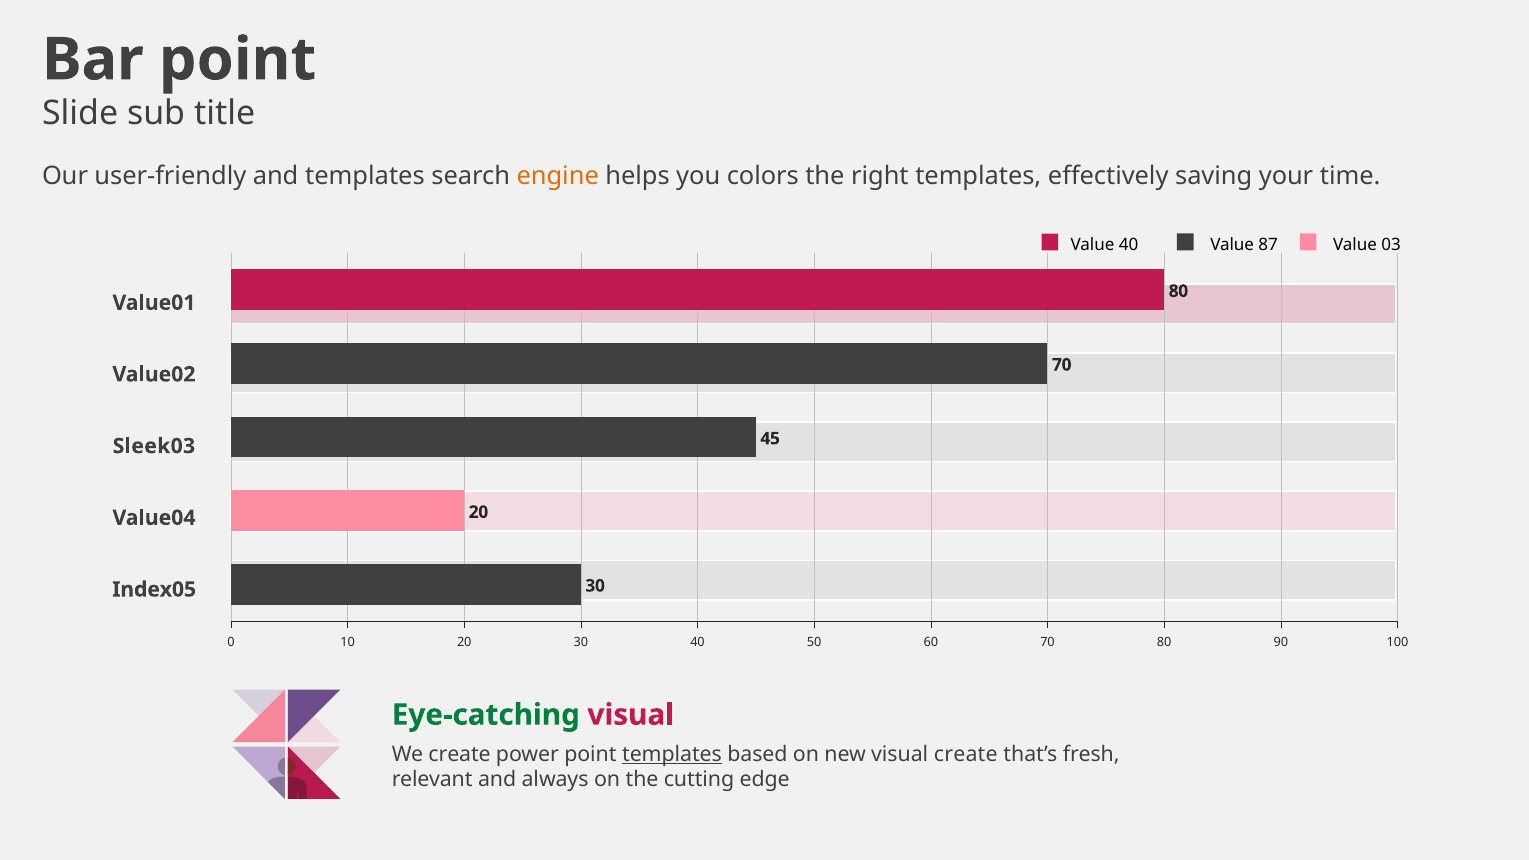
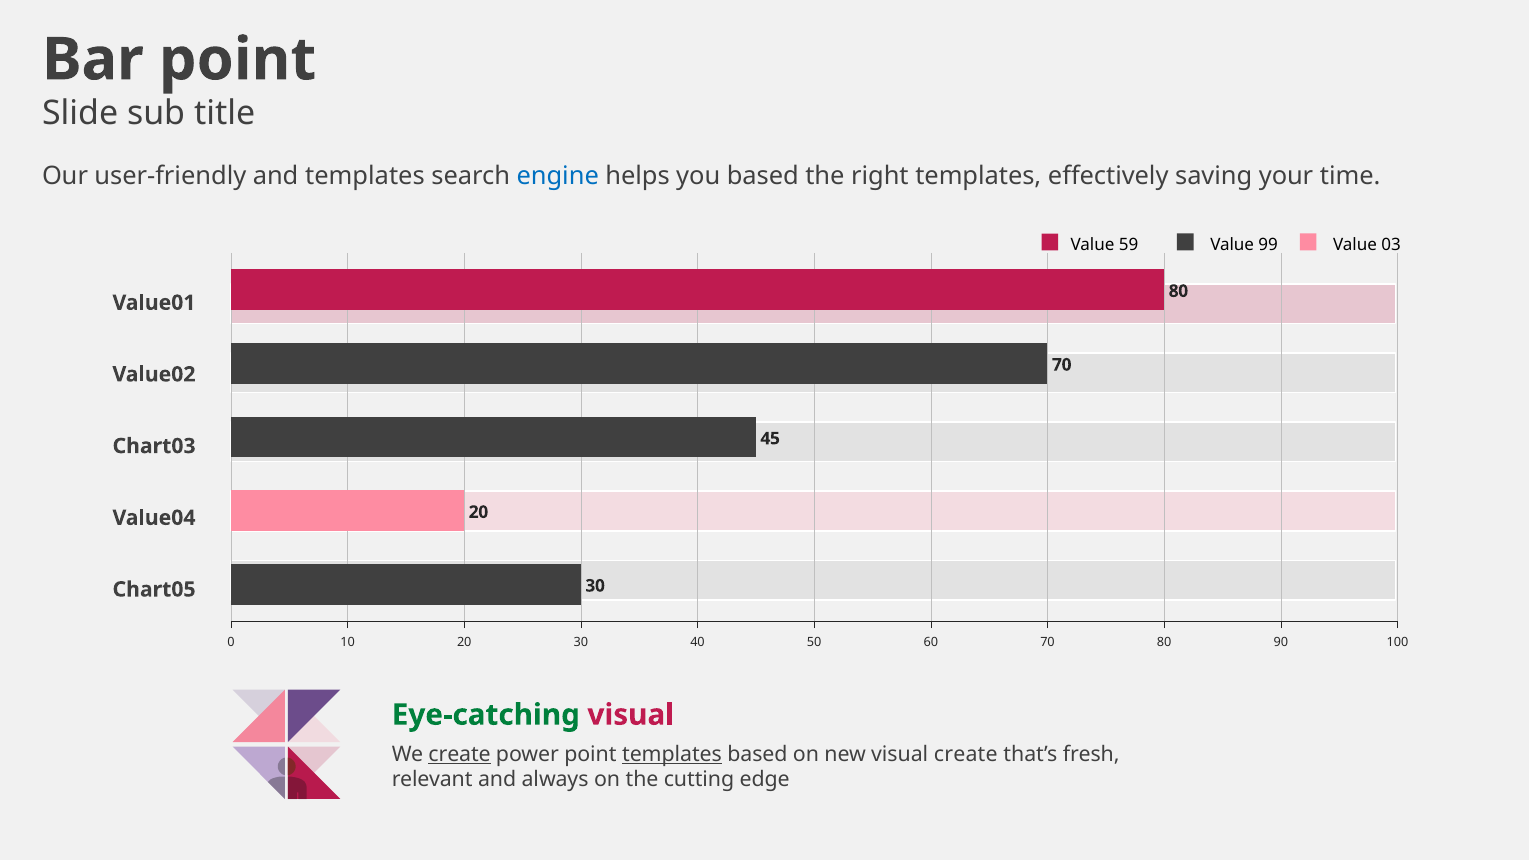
engine colour: orange -> blue (558, 176)
you colors: colors -> based (763, 176)
Value 40: 40 -> 59 (1129, 245)
87: 87 -> 99 (1268, 245)
Sleek03: Sleek03 -> Chart03 (154, 446)
Index05: Index05 -> Chart05 (154, 590)
create underline: none -> present (460, 754)
